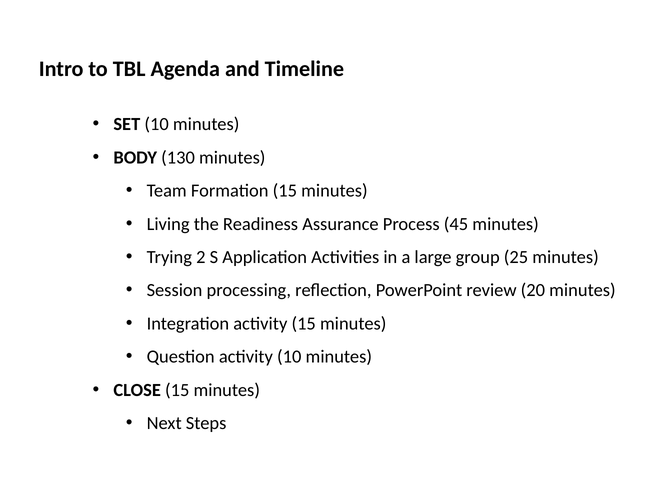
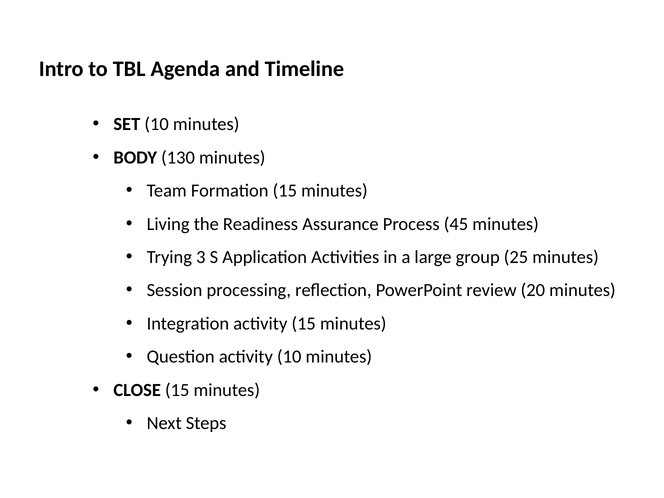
2: 2 -> 3 (201, 257)
